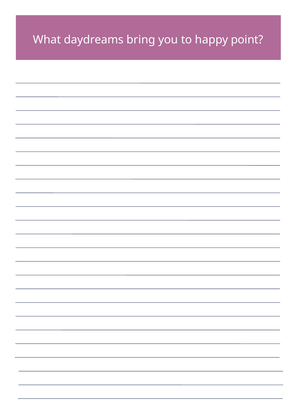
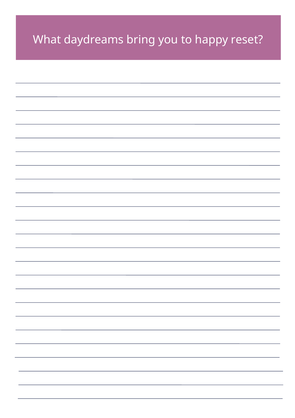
point: point -> reset (247, 40)
